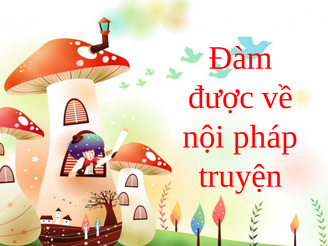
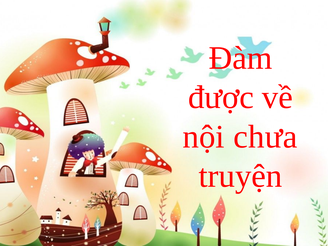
pháp: pháp -> chưa (265, 137)
